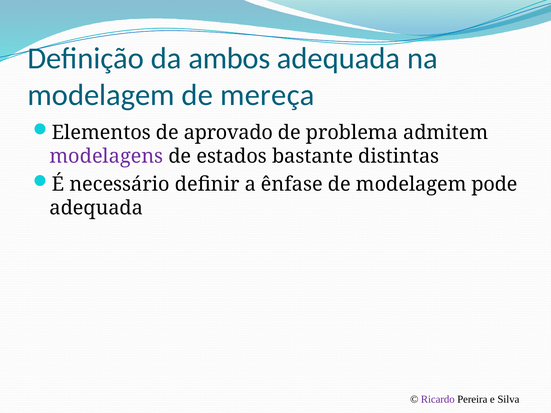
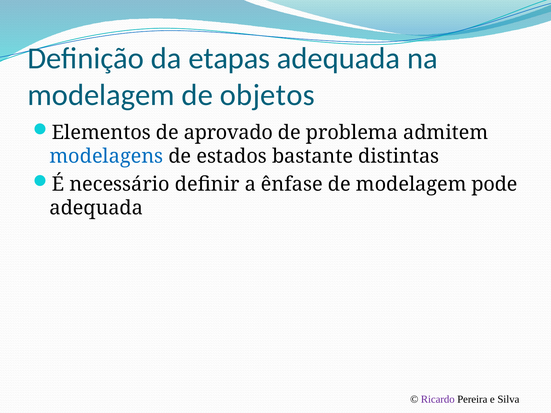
ambos: ambos -> etapas (229, 58)
mereça: mereça -> objetos (267, 95)
modelagens colour: purple -> blue (106, 157)
